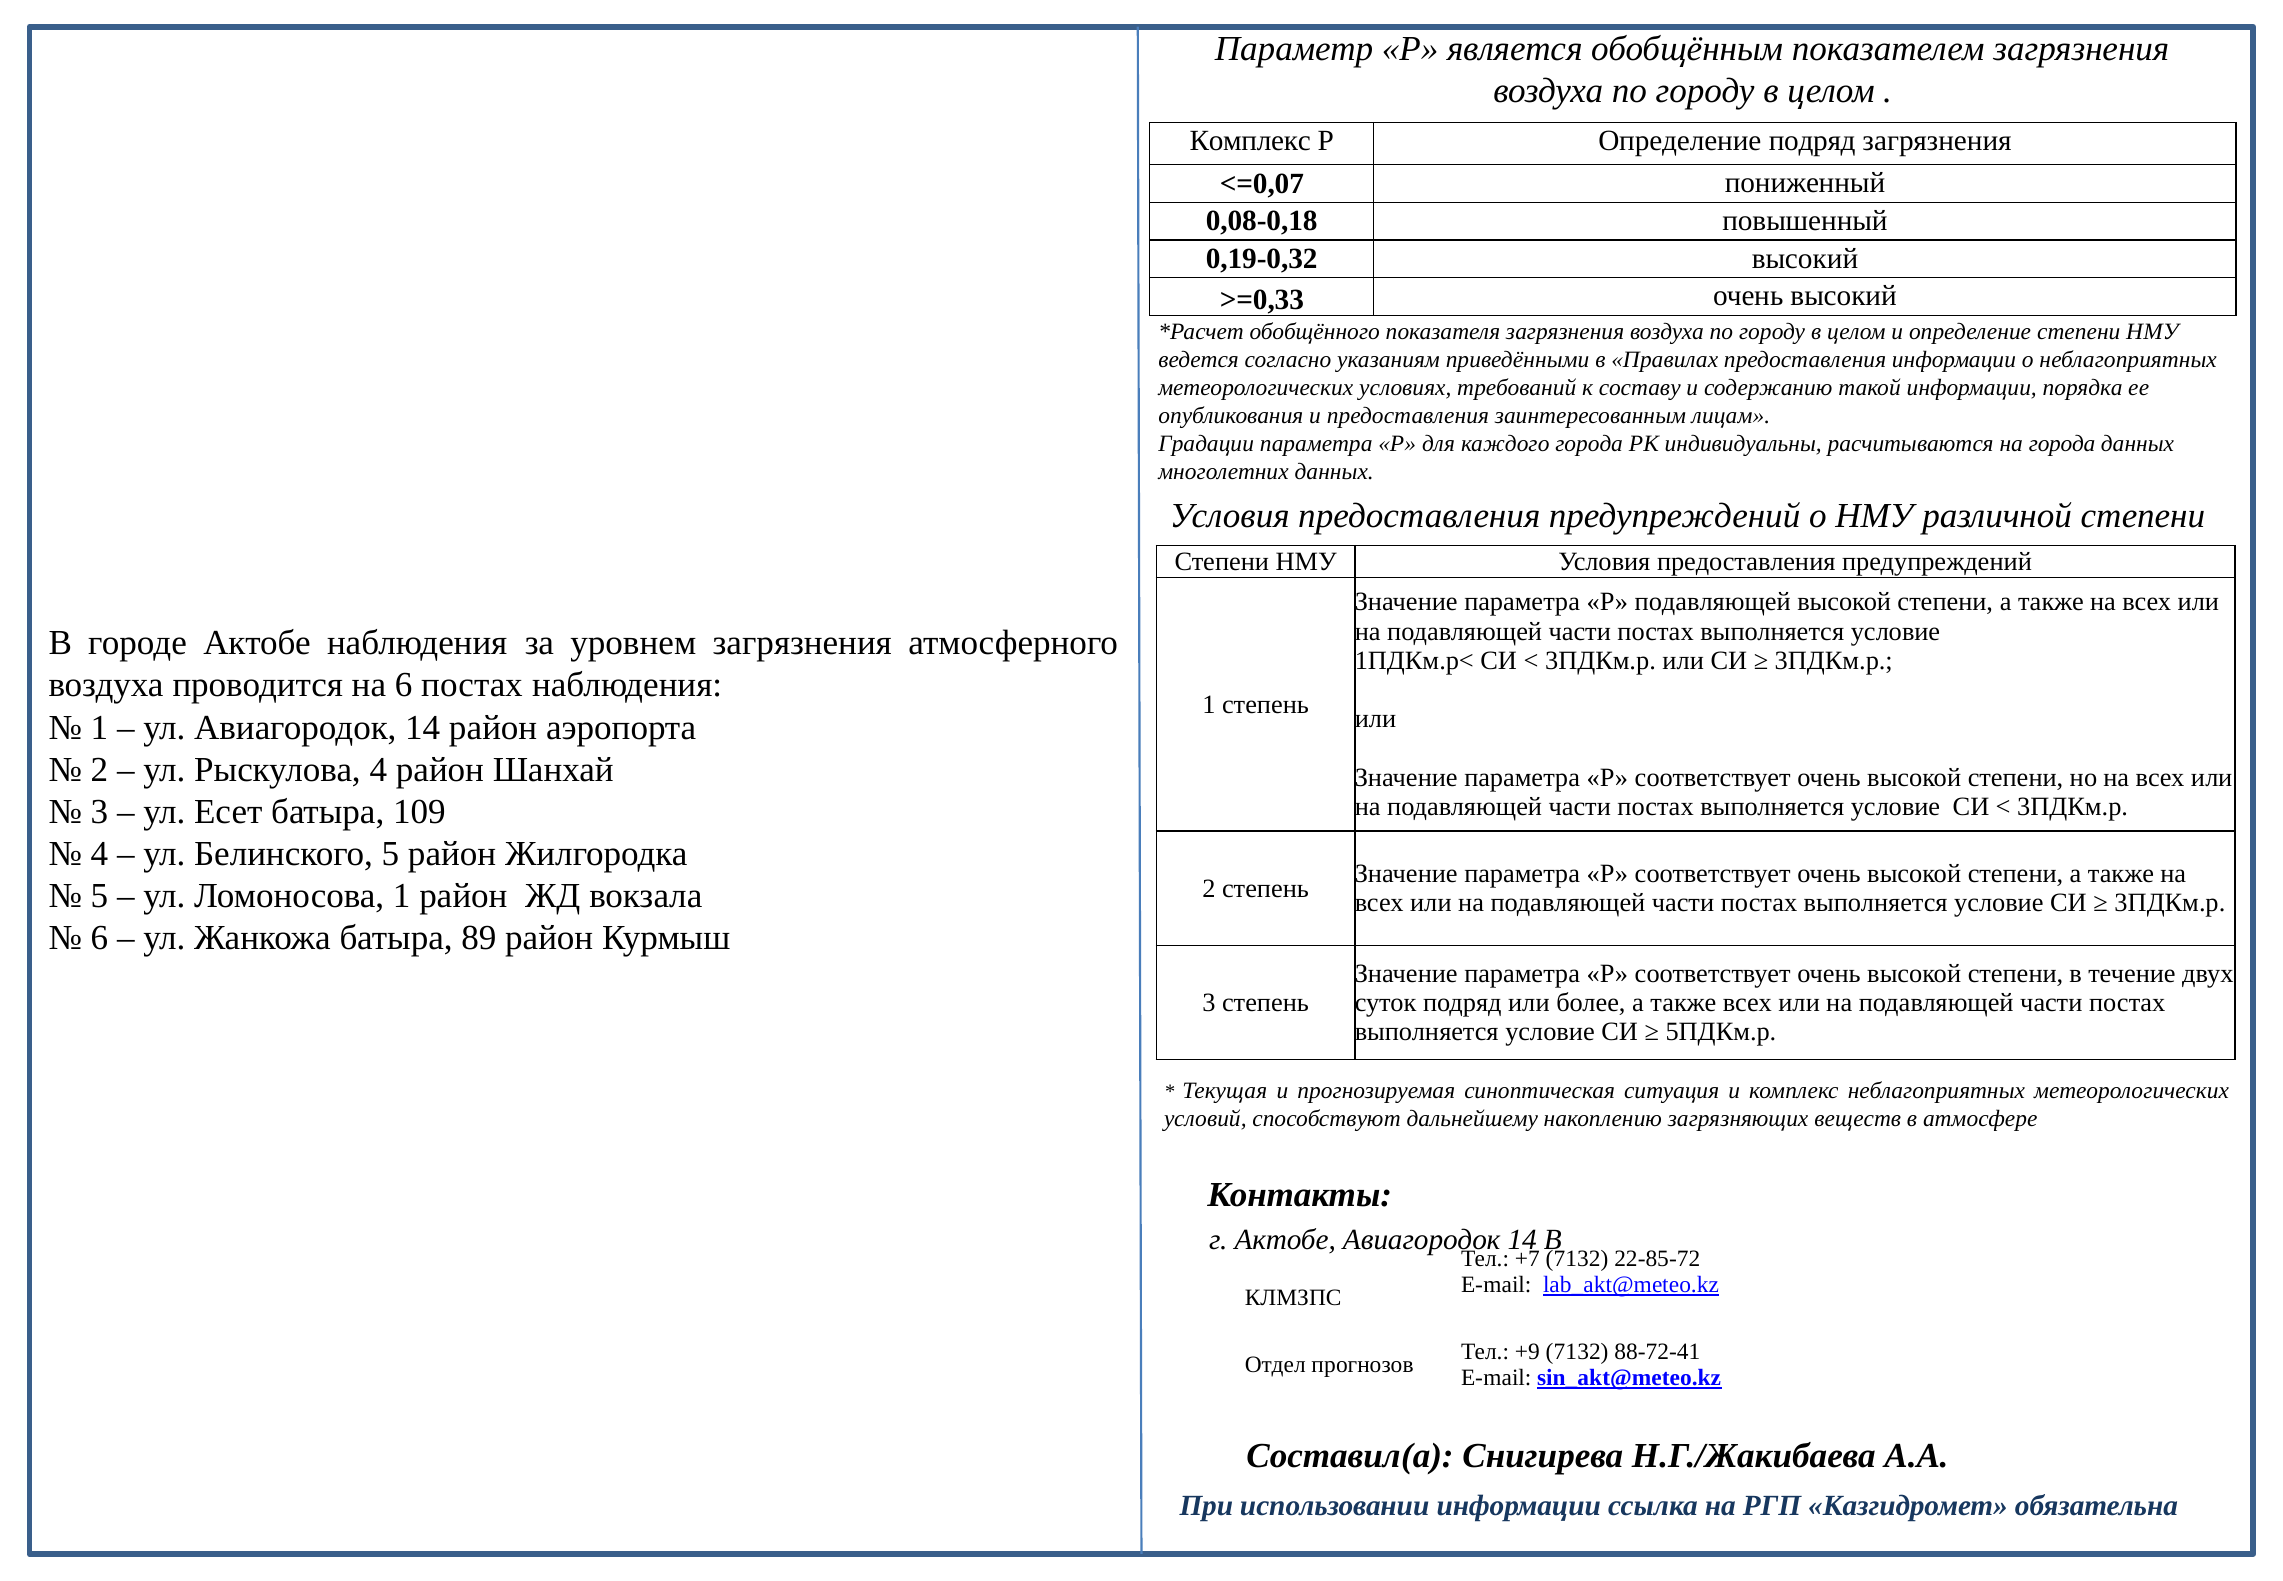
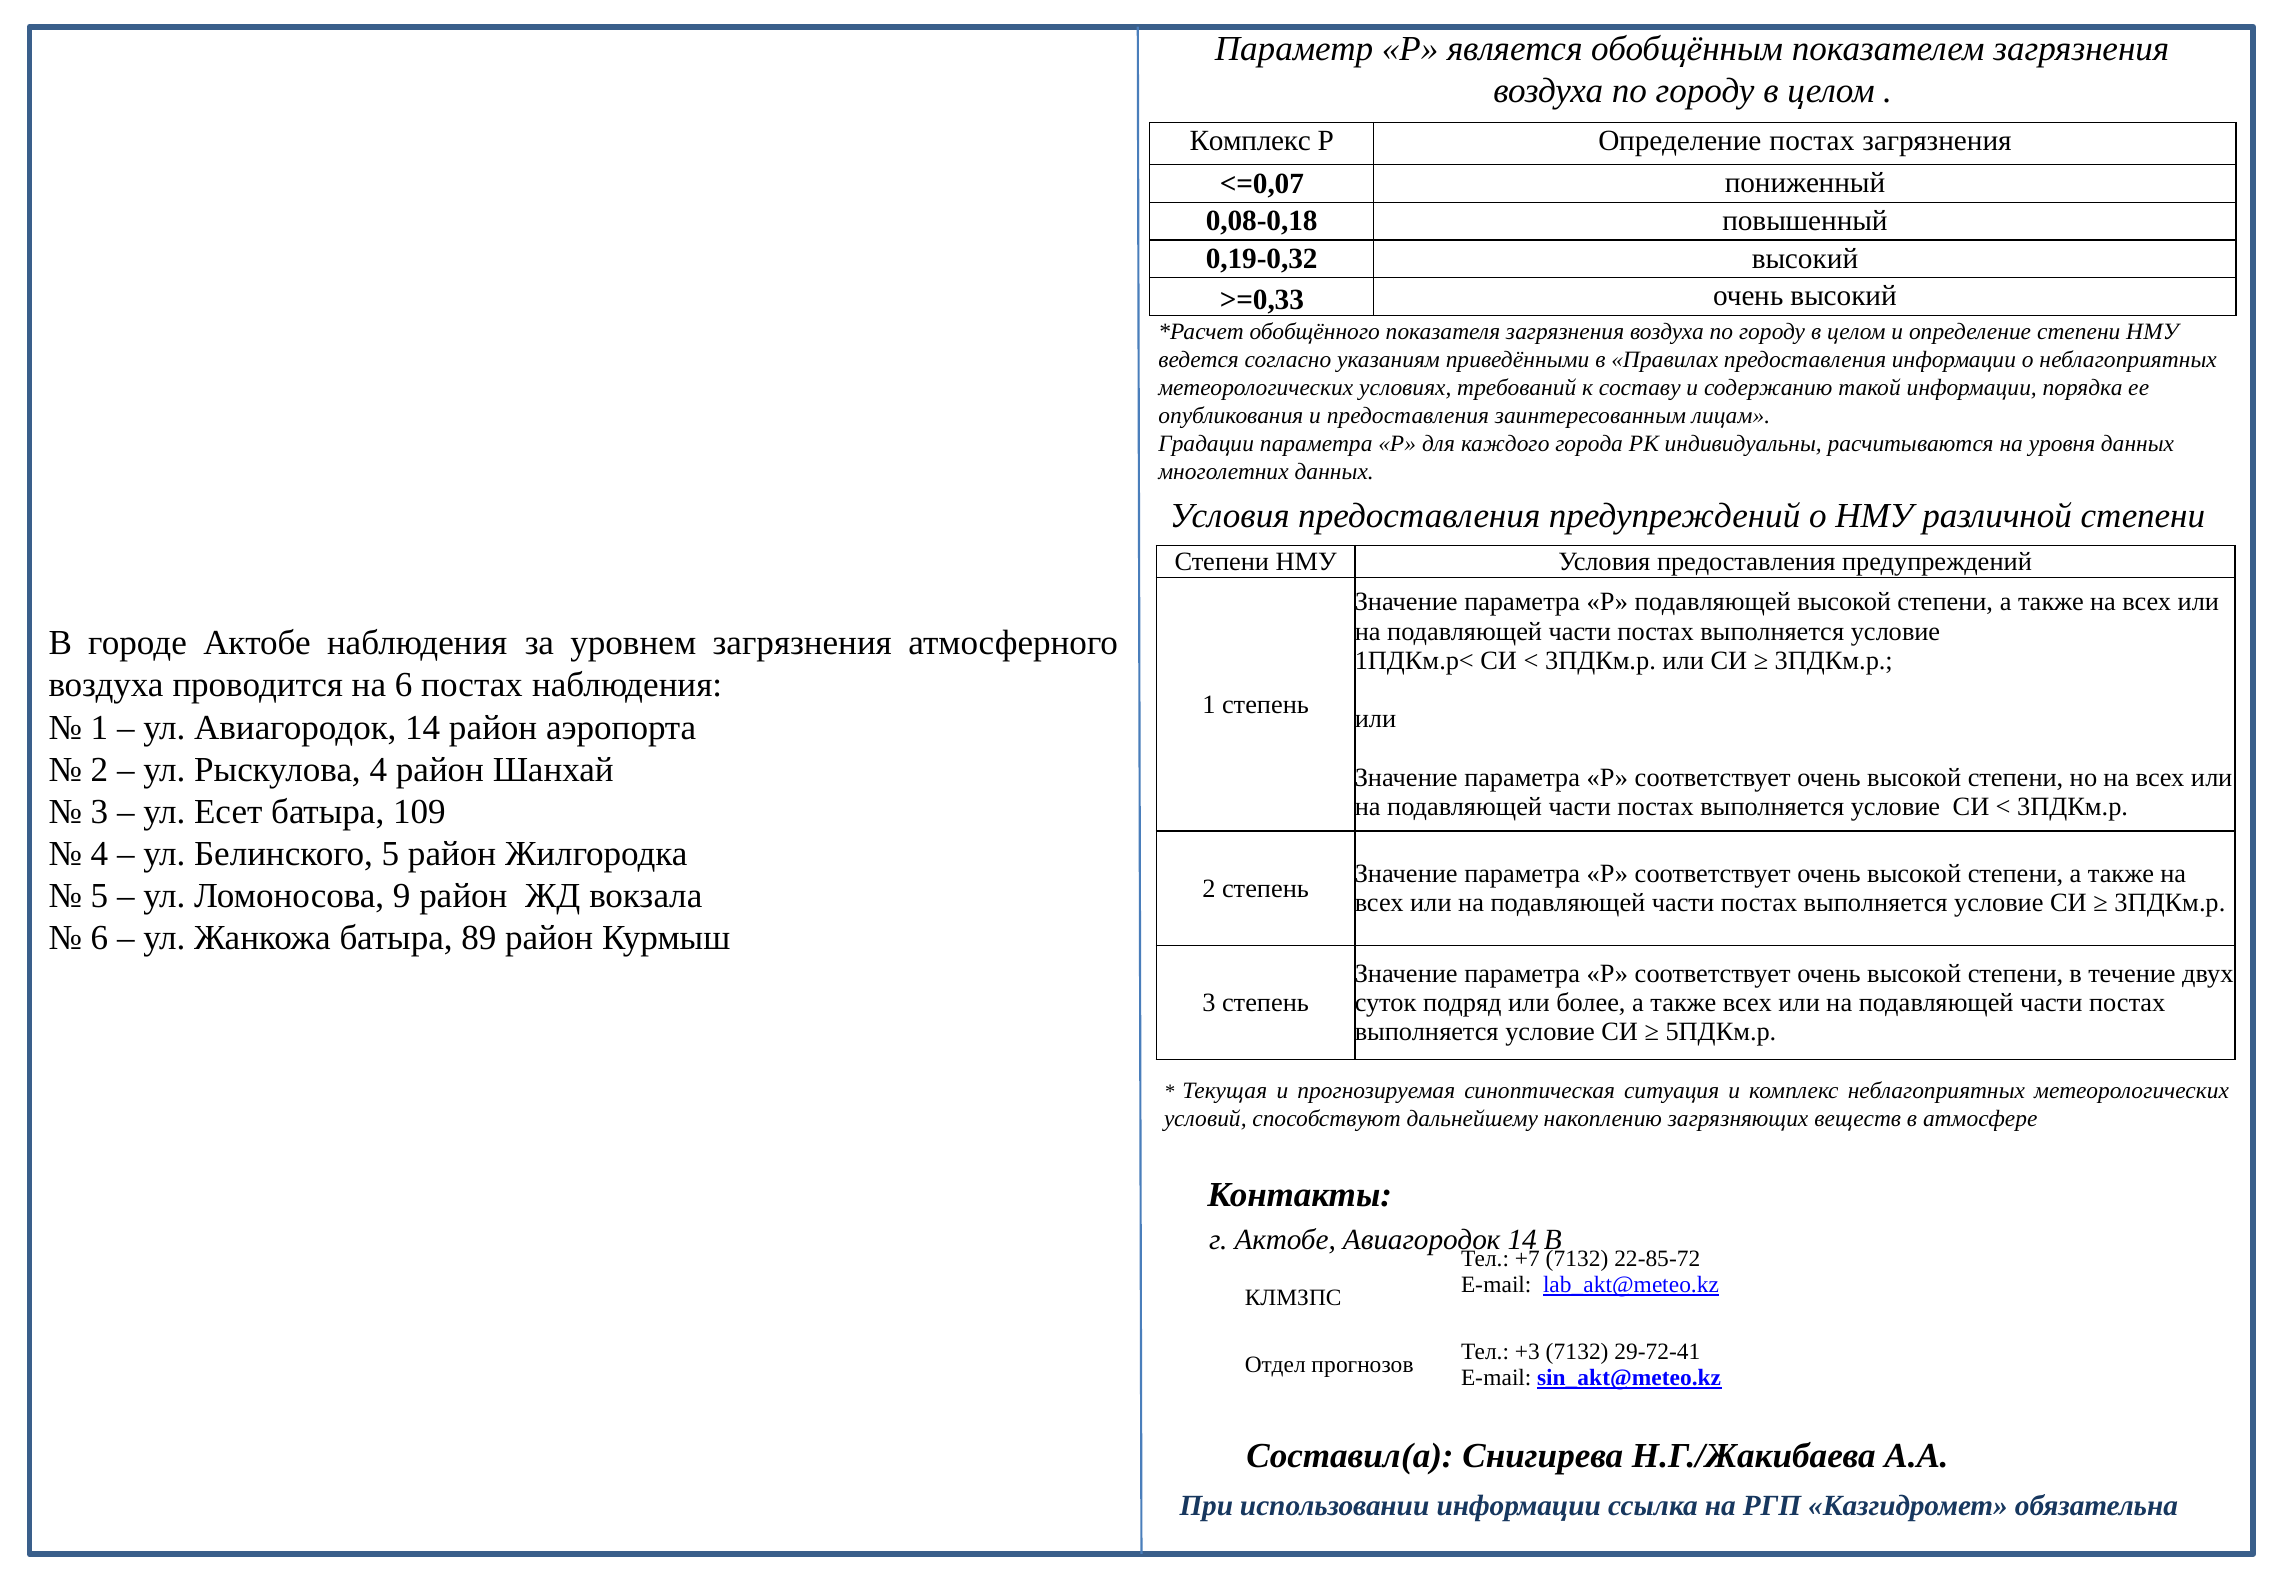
Определение подряд: подряд -> постах (1812, 141)
на города: города -> уровня (2062, 443)
Ломоносова 1: 1 -> 9 (402, 896)
+9: +9 -> +3 (1527, 1351)
88-72-41: 88-72-41 -> 29-72-41 (1657, 1351)
